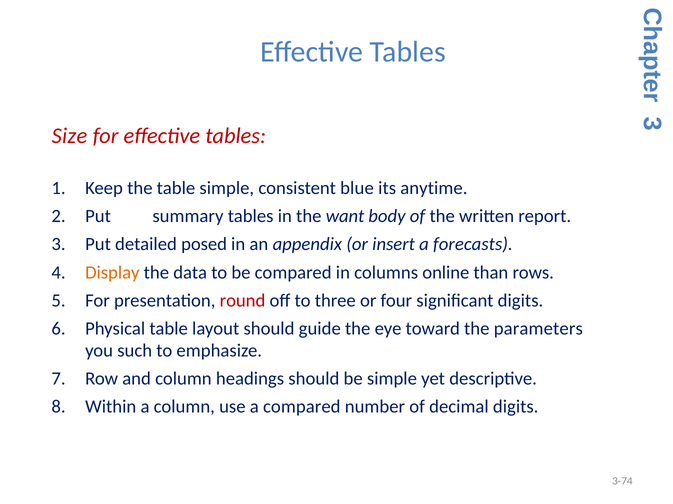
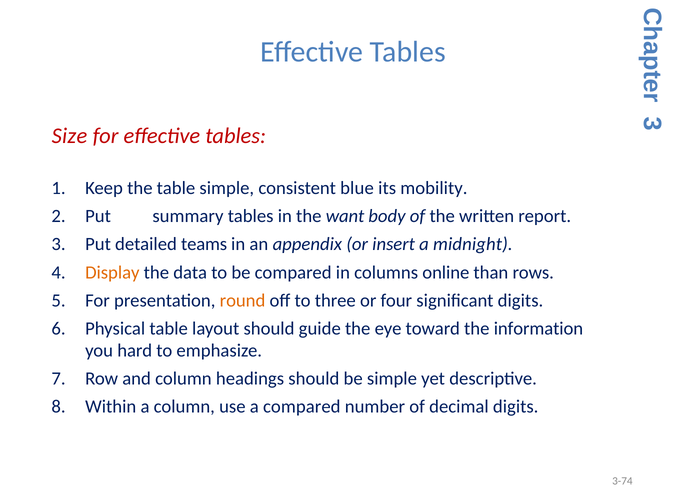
anytime: anytime -> mobility (434, 189)
posed: posed -> teams (204, 245)
forecasts: forecasts -> midnight (473, 245)
round colour: red -> orange (243, 301)
parameters: parameters -> information (538, 329)
such: such -> hard (135, 351)
